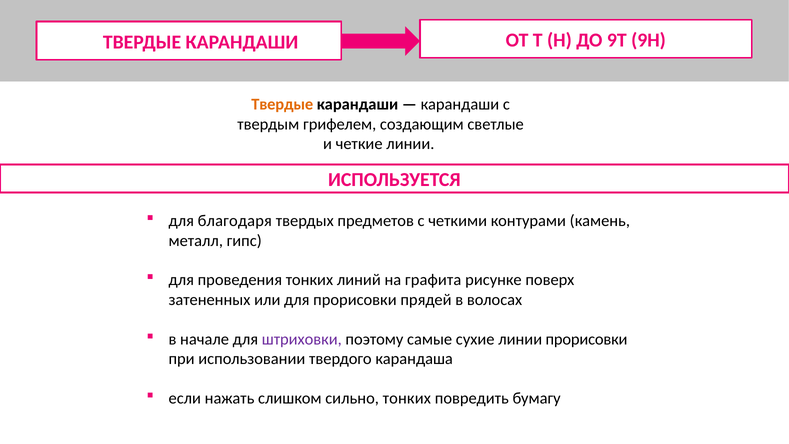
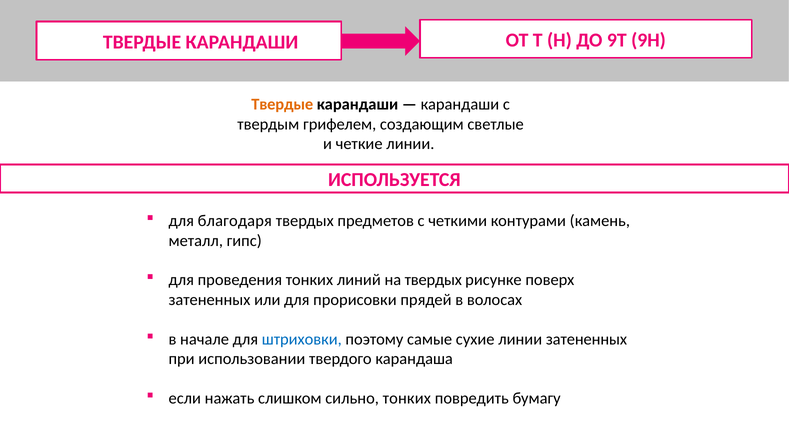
на графита: графита -> твердых (433, 280)
штриховки colour: purple -> blue (302, 339)
линии прорисовки: прорисовки -> затененных (586, 339)
